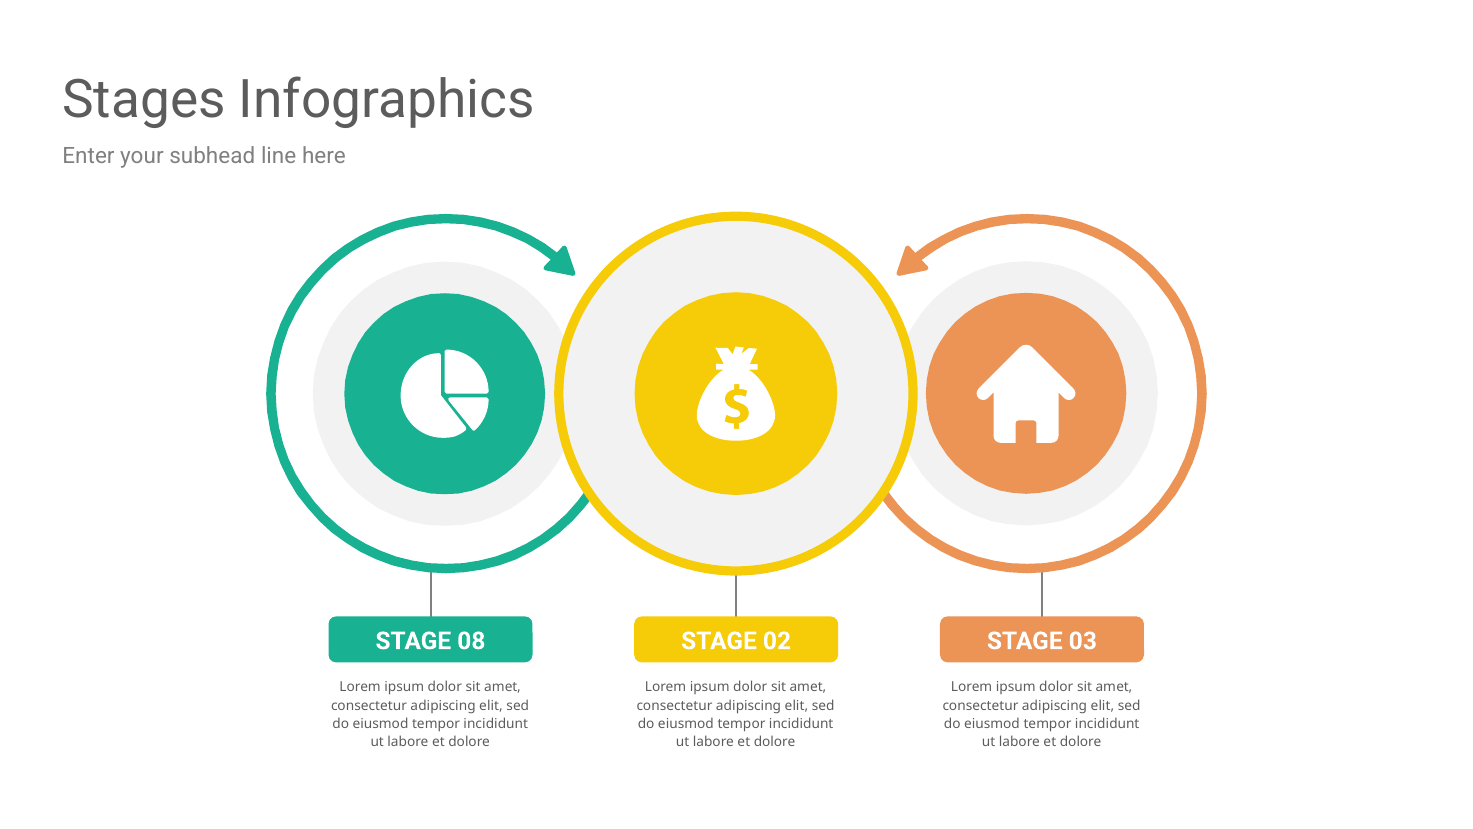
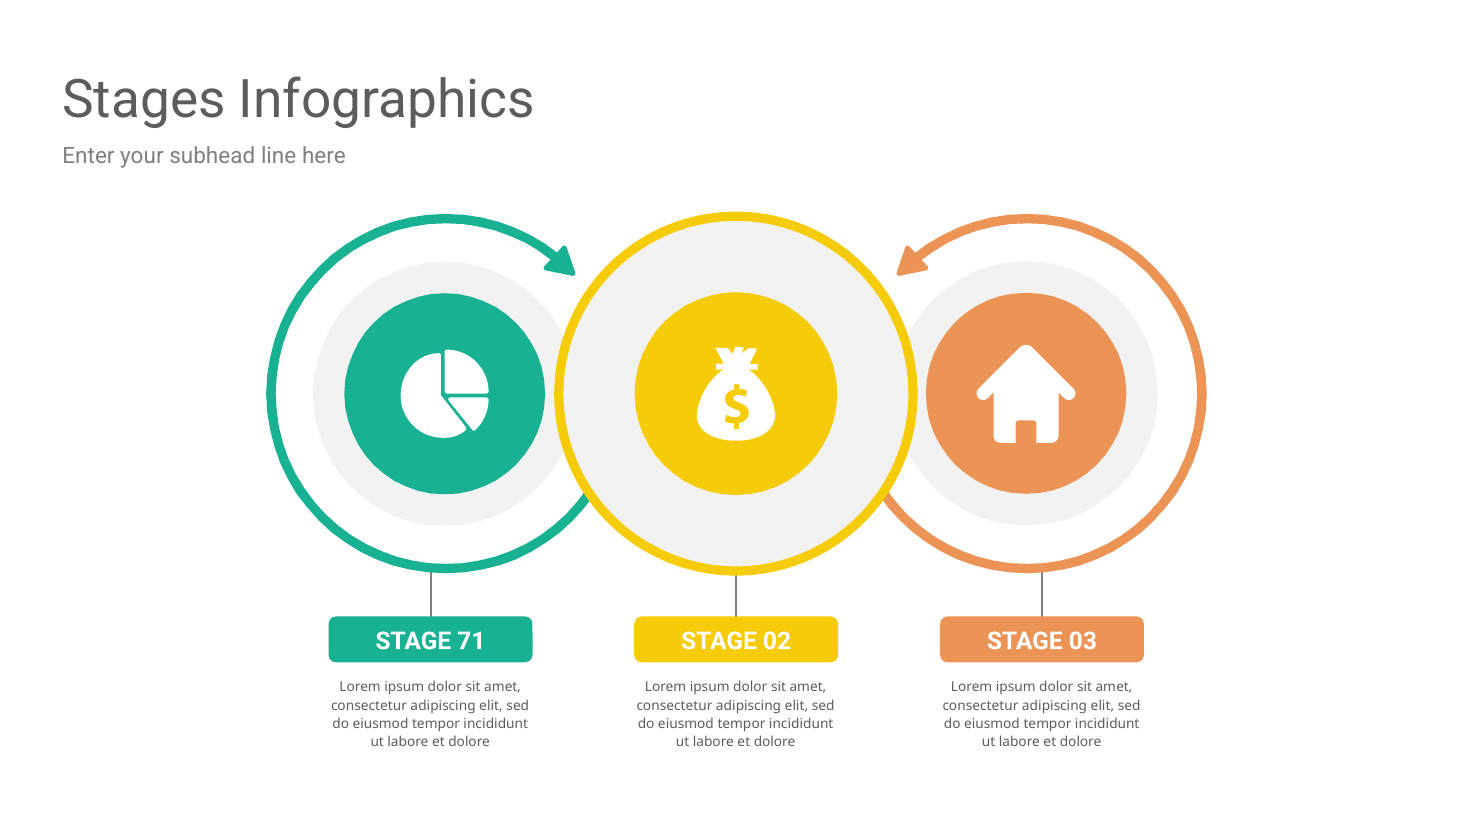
08: 08 -> 71 (471, 641)
